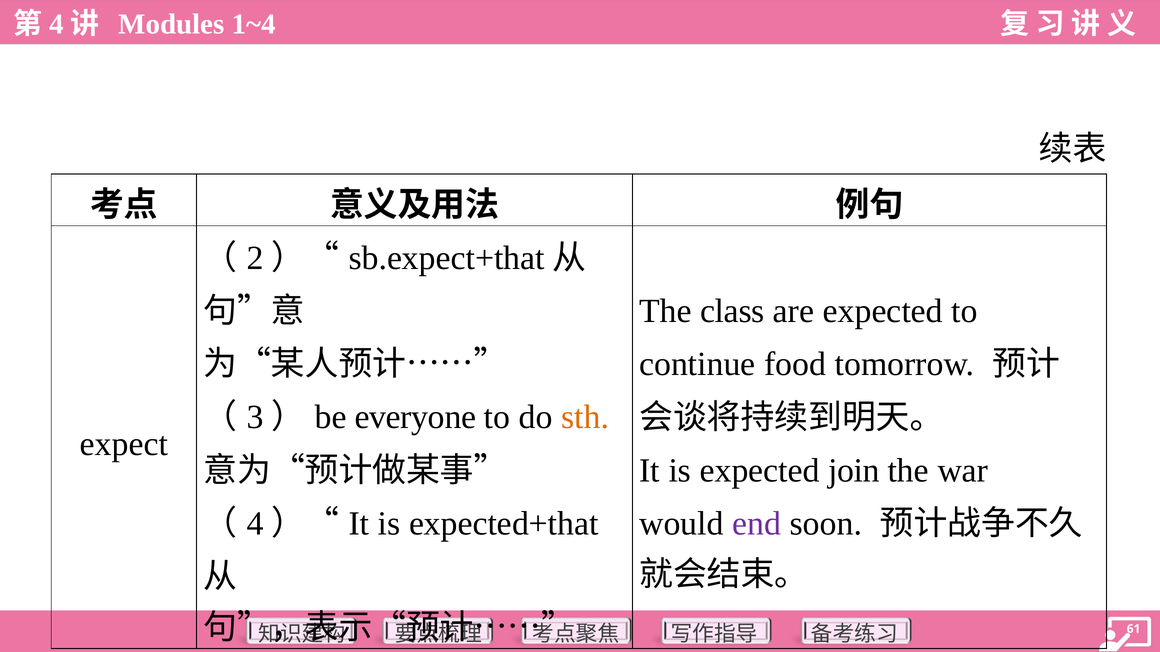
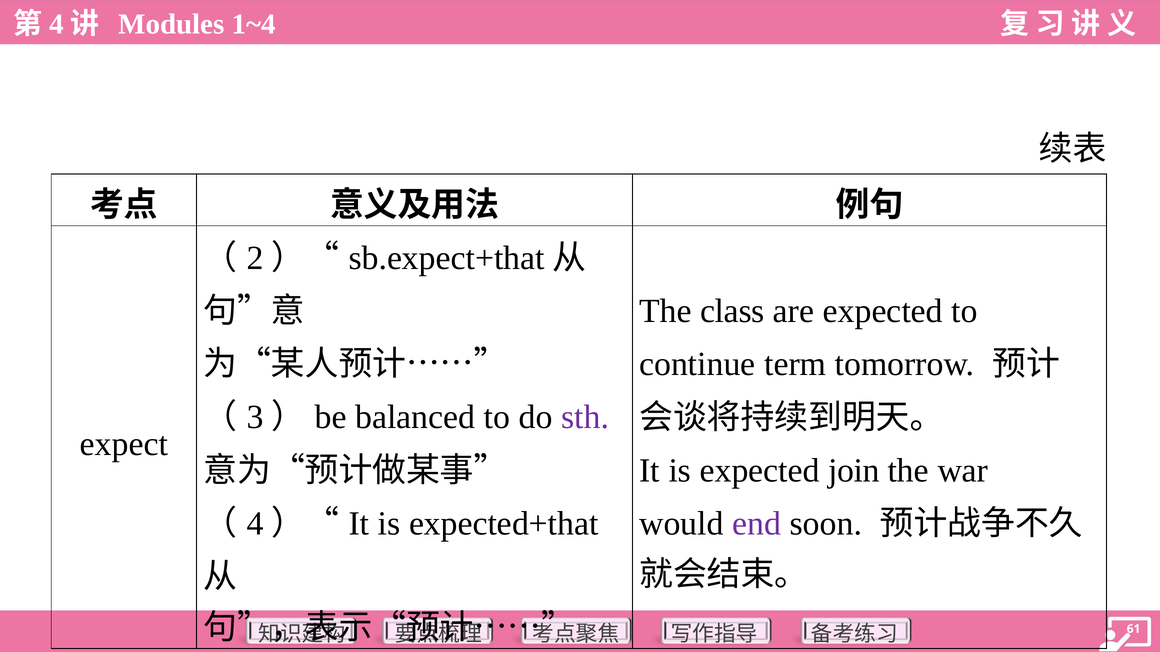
food: food -> term (795, 364)
everyone: everyone -> balanced (415, 418)
sth colour: orange -> purple (585, 418)
